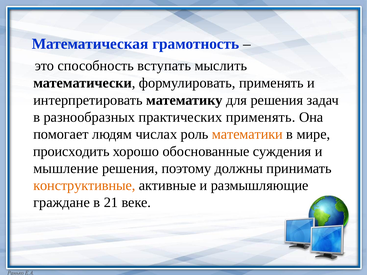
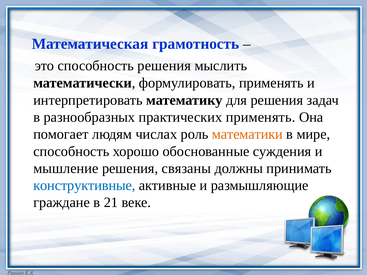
способность вступать: вступать -> решения (164, 66)
происходить: происходить -> способность (71, 151)
поэтому: поэтому -> связаны (186, 169)
конструктивные colour: orange -> blue (84, 186)
